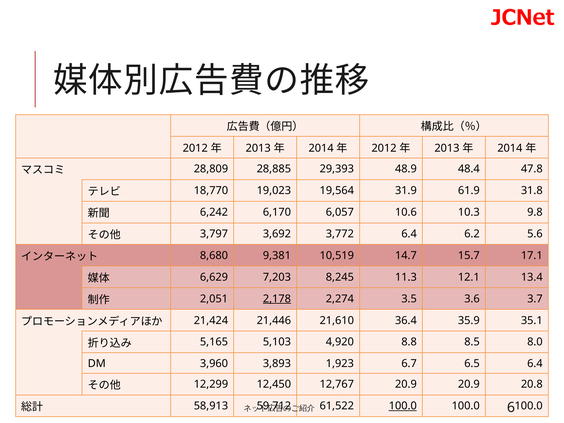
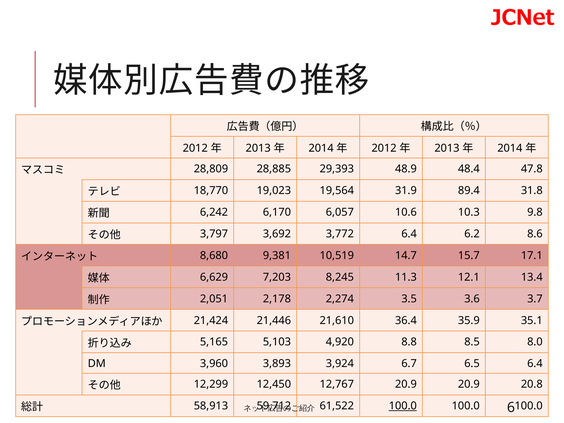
61.9: 61.9 -> 89.4 (469, 190)
5.6: 5.6 -> 8.6 (535, 234)
2,178 underline: present -> none (277, 299)
1,923: 1,923 -> 3,924 (340, 364)
